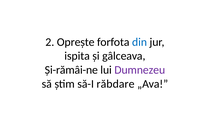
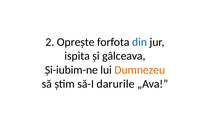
Și-rămâi-ne: Și-rămâi-ne -> Și-iubim-ne (71, 70)
Dumnezeu colour: purple -> orange (140, 70)
răbdare: răbdare -> darurile (116, 84)
